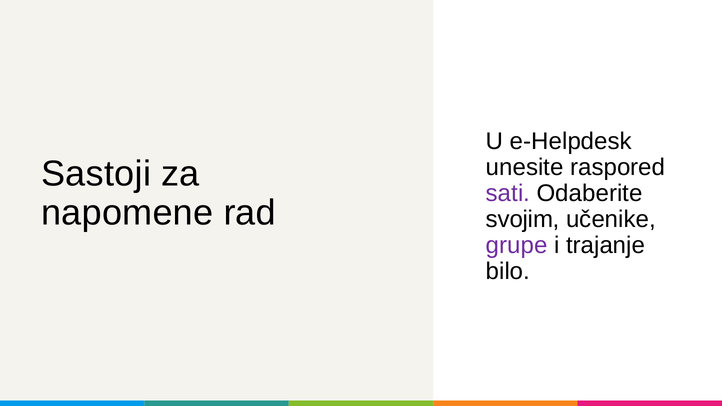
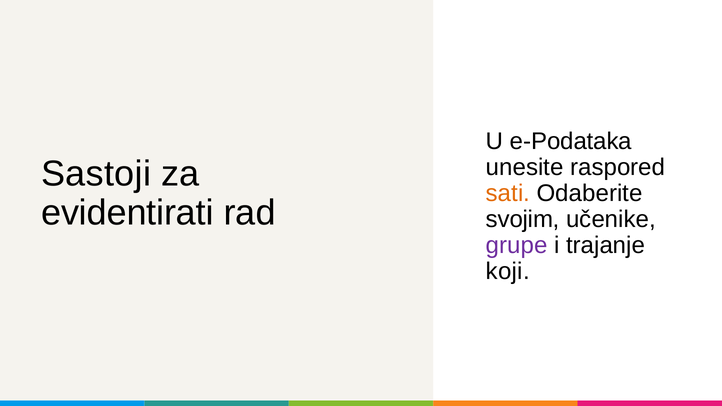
e-Helpdesk: e-Helpdesk -> e-Podataka (571, 141)
sati colour: purple -> orange (508, 193)
napomene: napomene -> evidentirati (127, 213)
bilo: bilo -> koji (508, 271)
